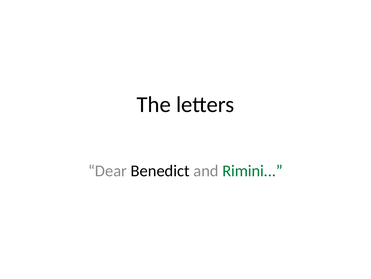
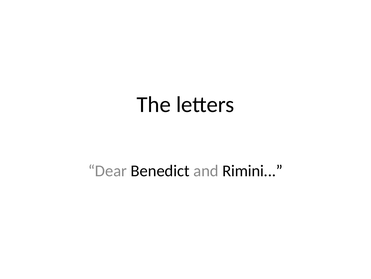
Rimini colour: green -> black (253, 171)
